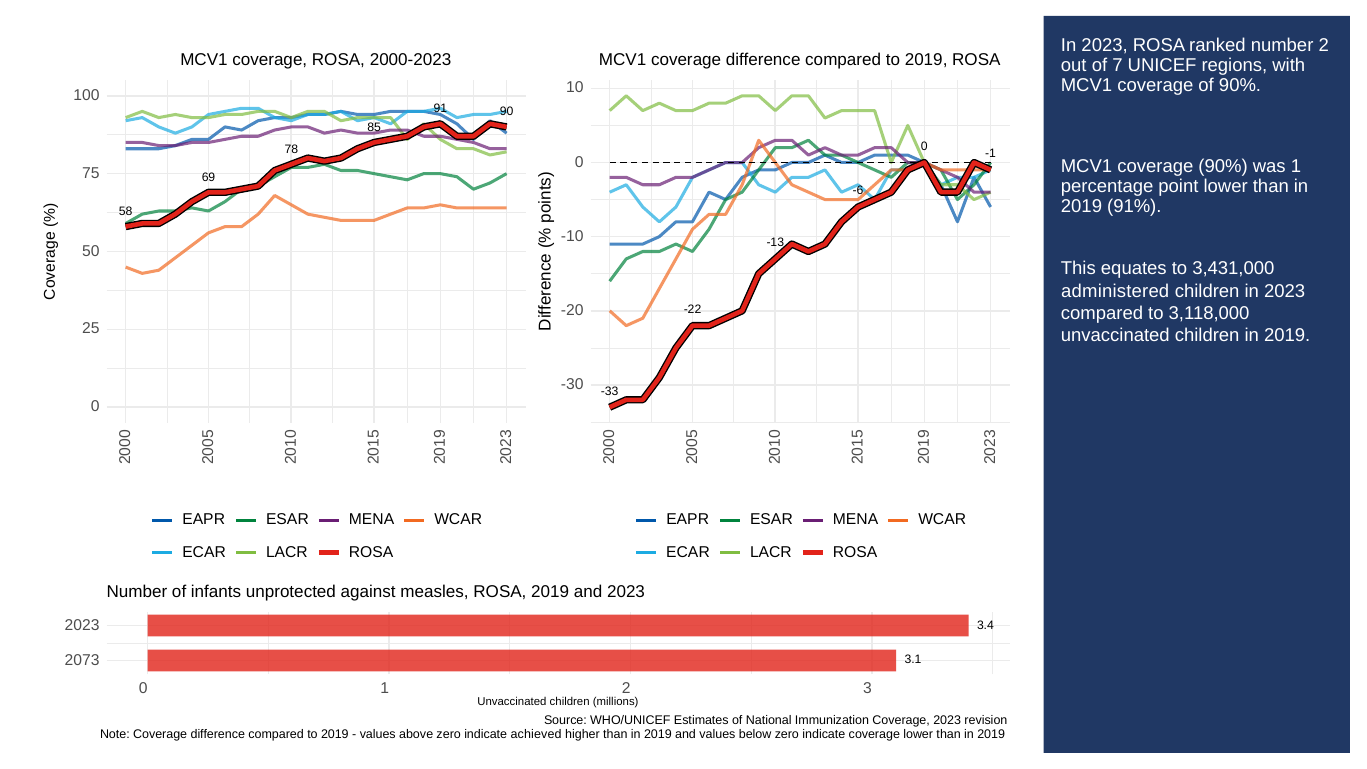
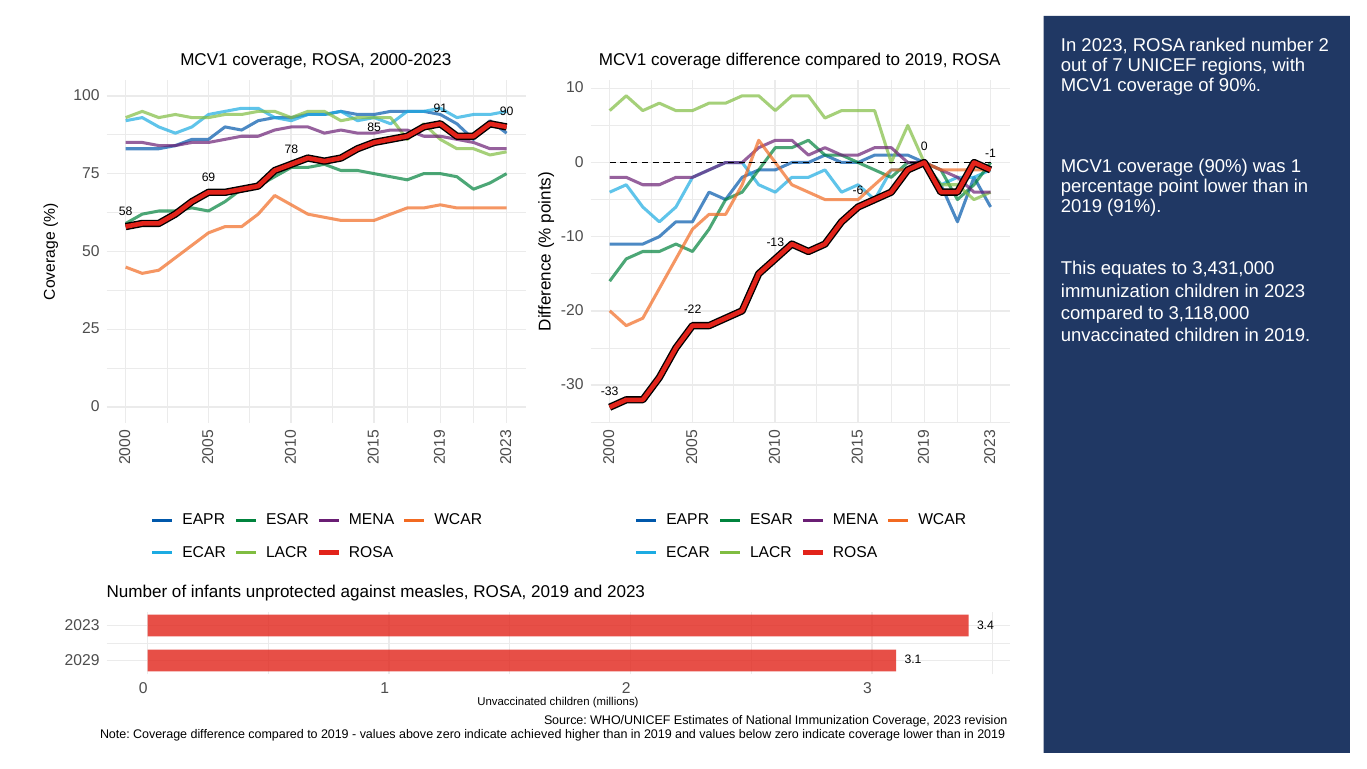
administered: administered -> immunization (1115, 291)
2073: 2073 -> 2029 (82, 660)
